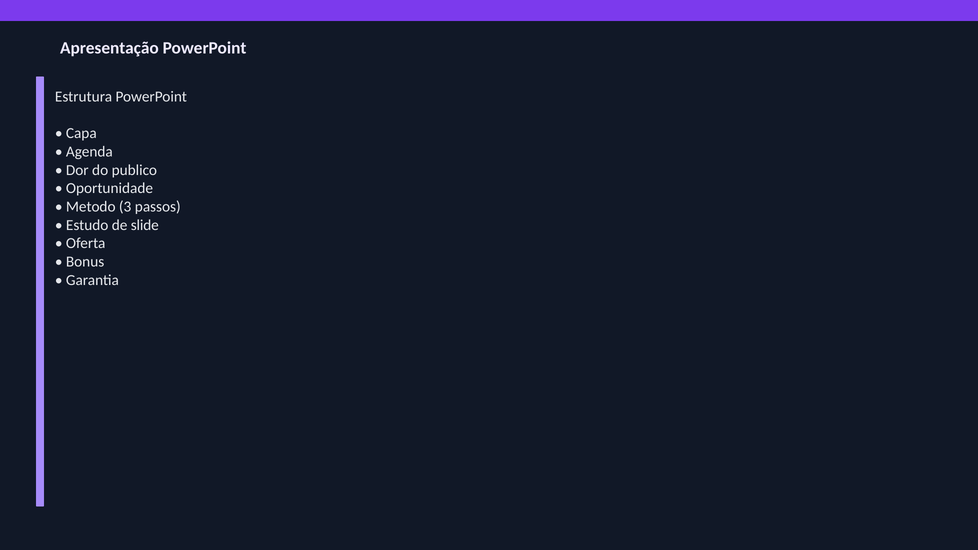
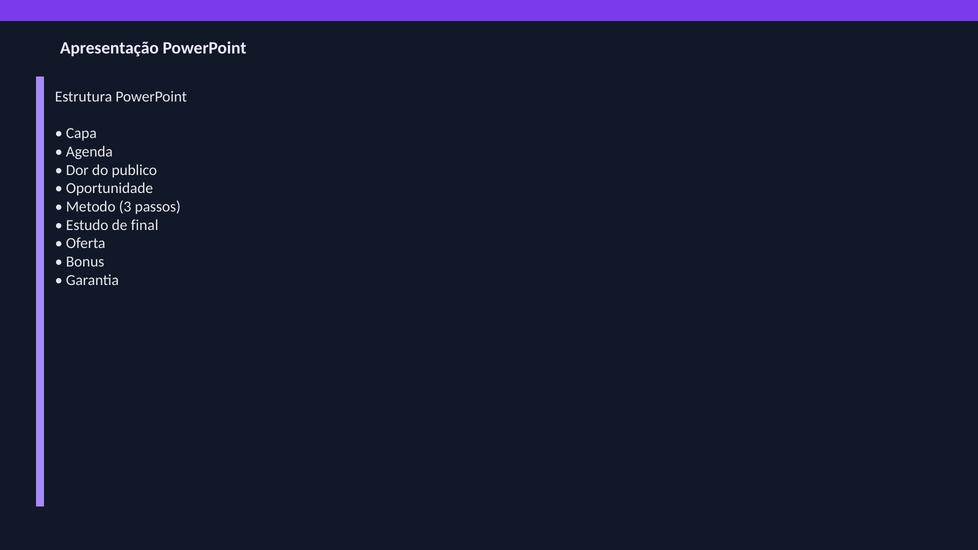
slide: slide -> final (145, 225)
